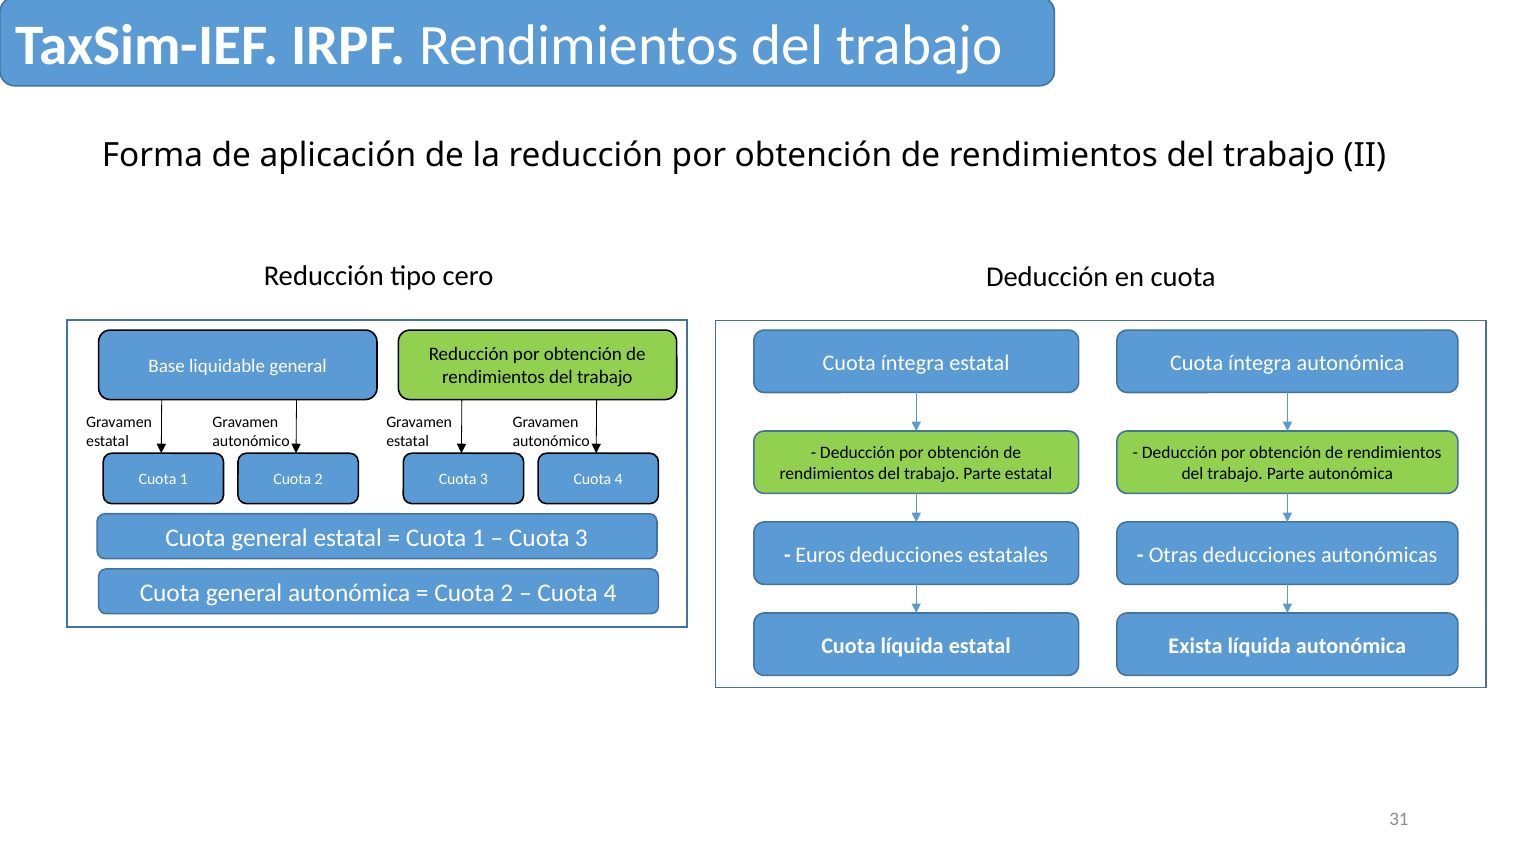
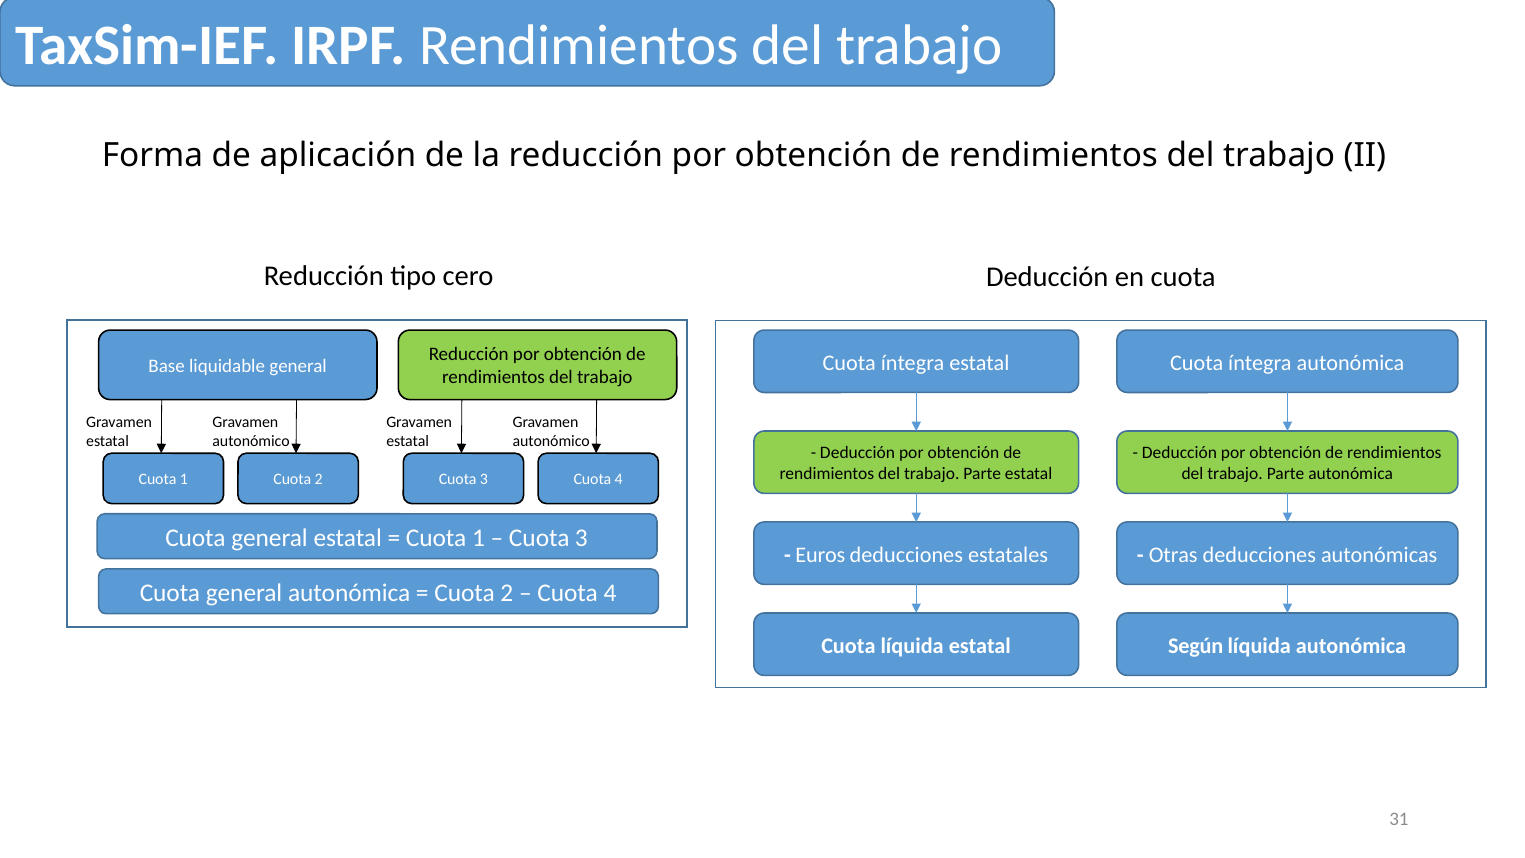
Exista: Exista -> Según (1196, 646)
